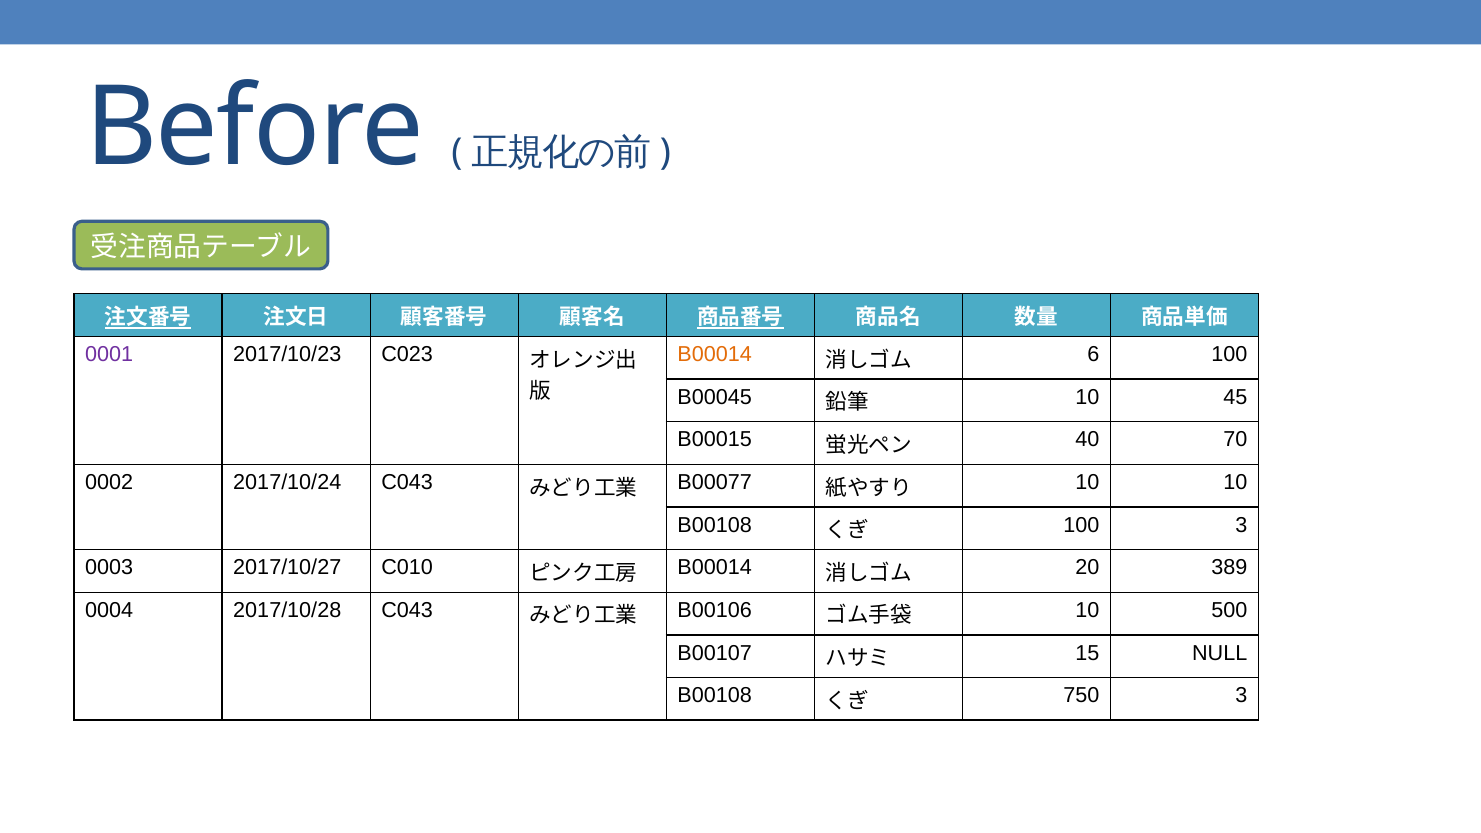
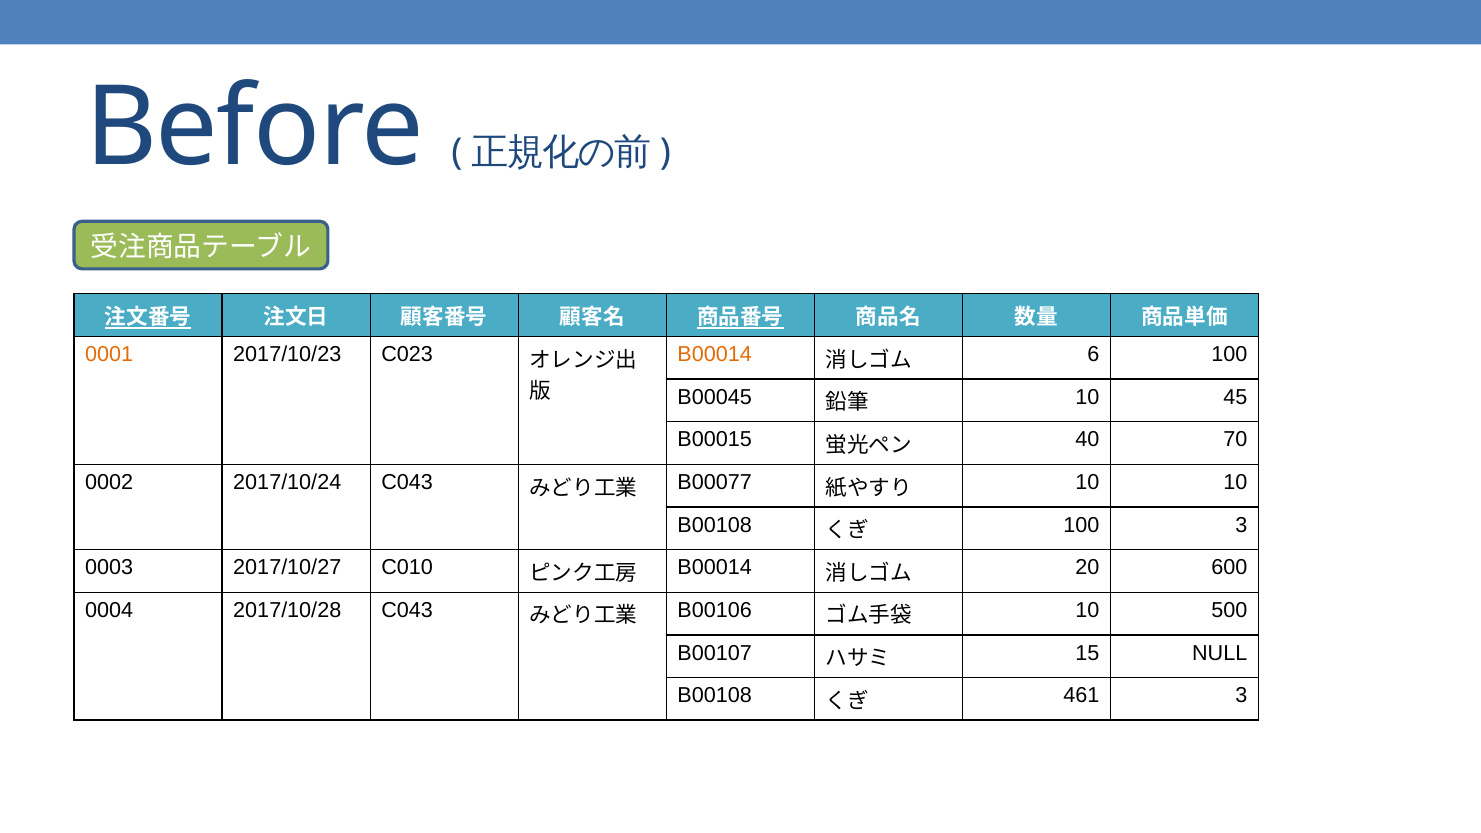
0001 colour: purple -> orange (109, 355)
389: 389 -> 600 (1229, 568)
750: 750 -> 461 (1081, 696)
